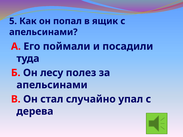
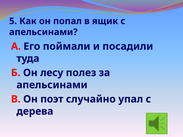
стал: стал -> поэт (52, 99)
